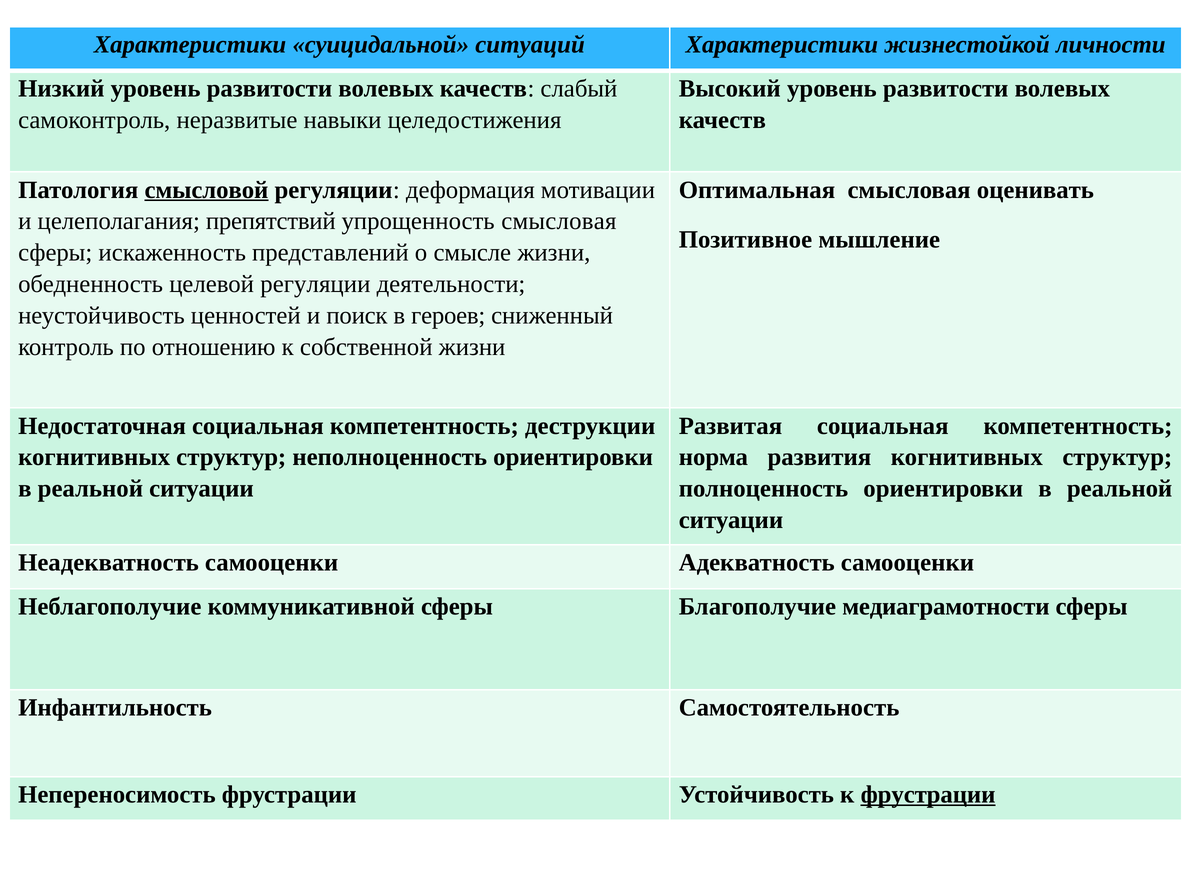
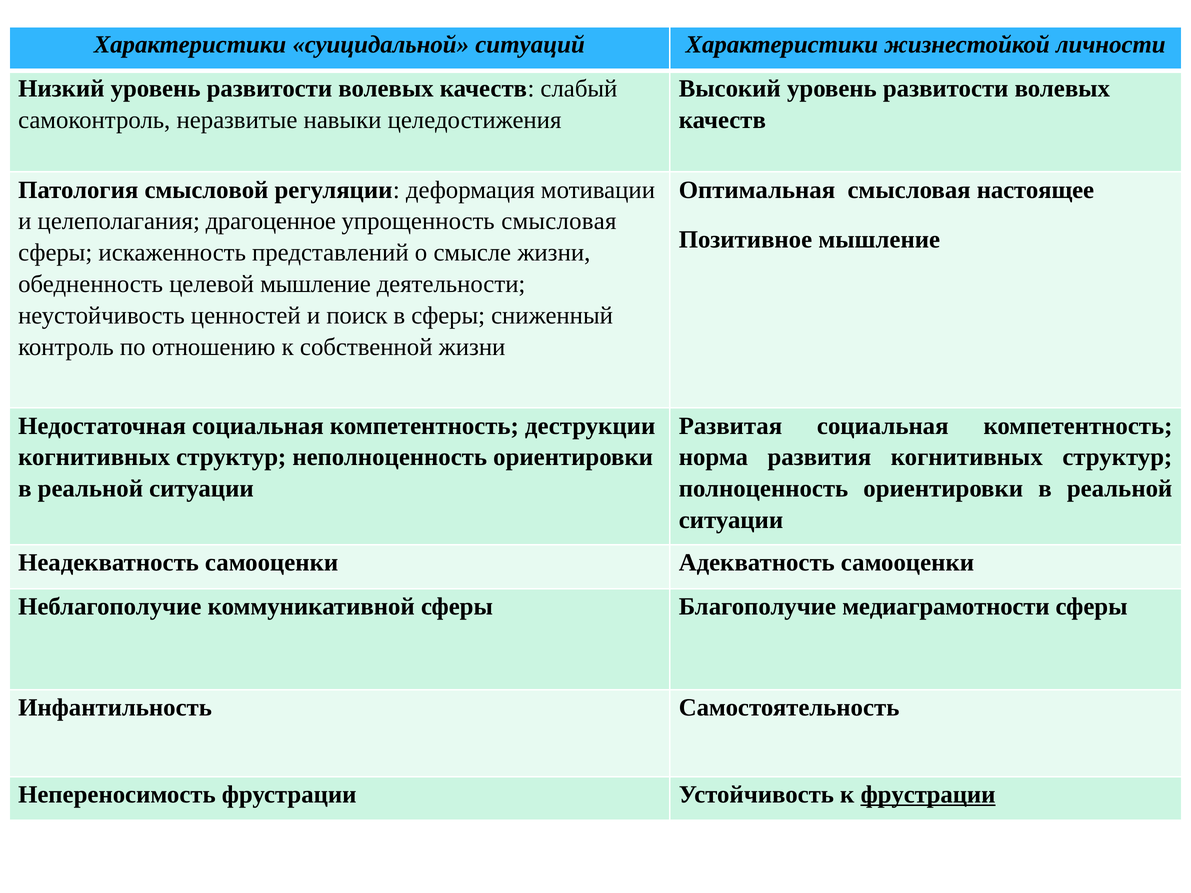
смысловой underline: present -> none (206, 190)
оценивать: оценивать -> настоящее (1035, 190)
препятствий: препятствий -> драгоценное (271, 221)
целевой регуляции: регуляции -> мышление (316, 284)
в героев: героев -> сферы (448, 316)
